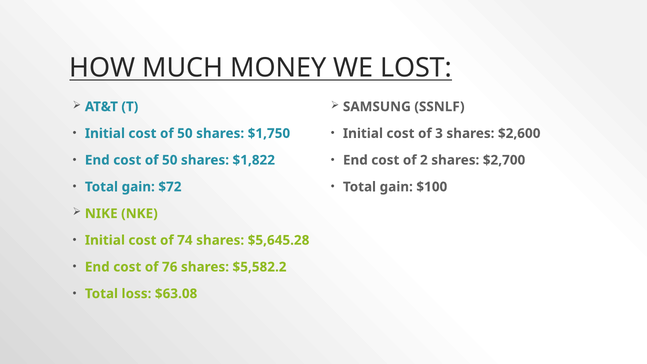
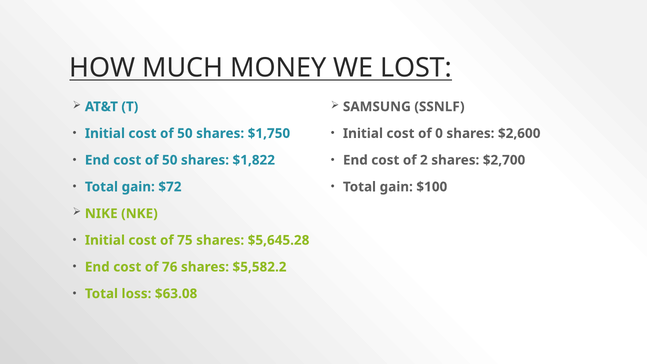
3: 3 -> 0 (439, 133)
74: 74 -> 75 (185, 240)
